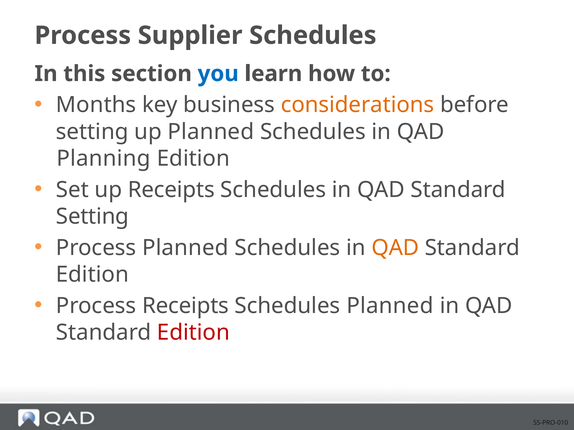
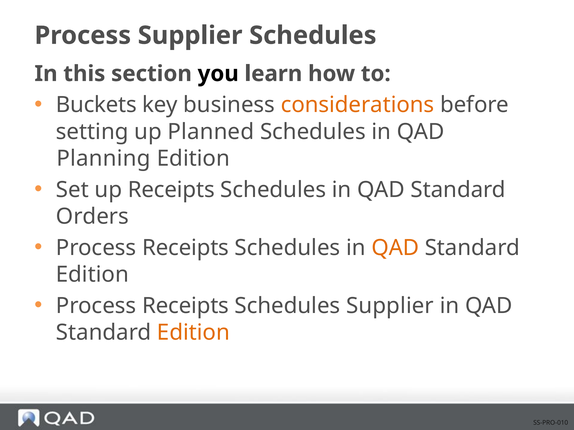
you colour: blue -> black (218, 74)
Months: Months -> Buckets (96, 105)
Setting: Setting -> Orders (92, 217)
Planned: Planned -> Receipts (185, 248)
Schedules Planned: Planned -> Supplier (390, 306)
Edition colour: red -> orange (193, 333)
